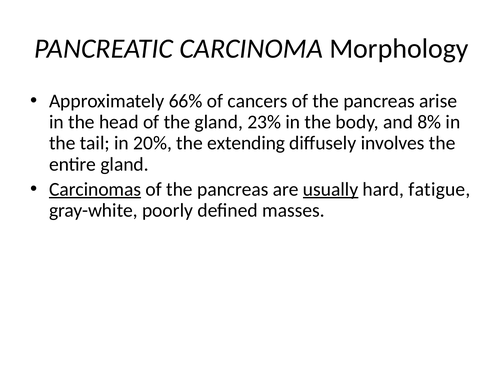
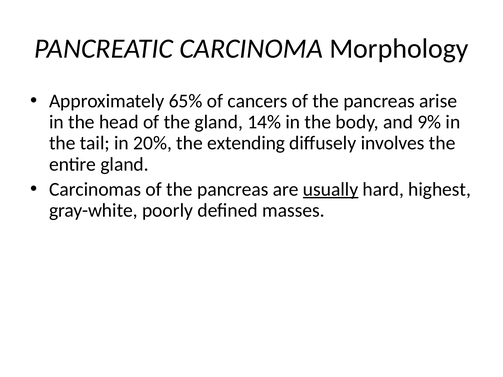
66%: 66% -> 65% (186, 101)
23%: 23% -> 14% (264, 122)
8%: 8% -> 9% (429, 122)
Carcinomas underline: present -> none (95, 189)
fatigue: fatigue -> highest (440, 189)
